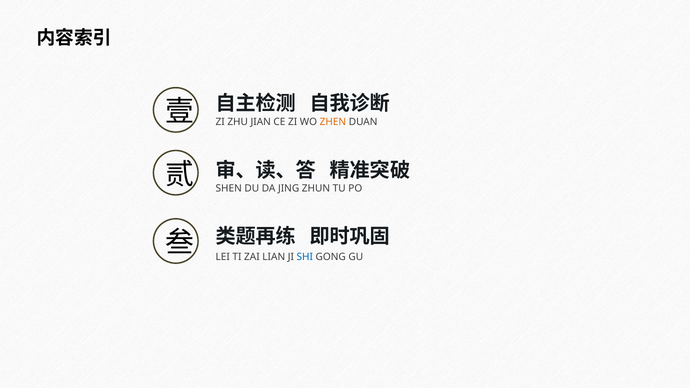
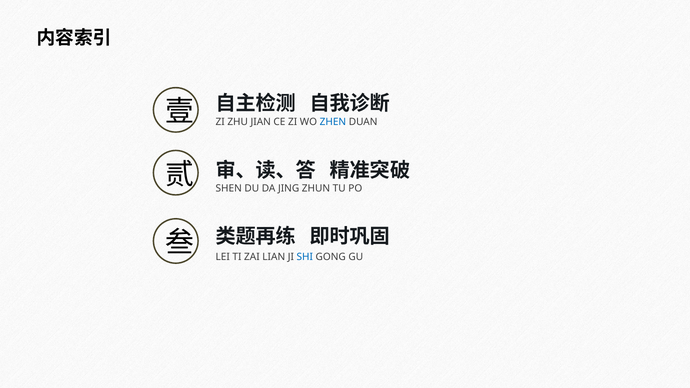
ZHEN colour: orange -> blue (333, 122)
